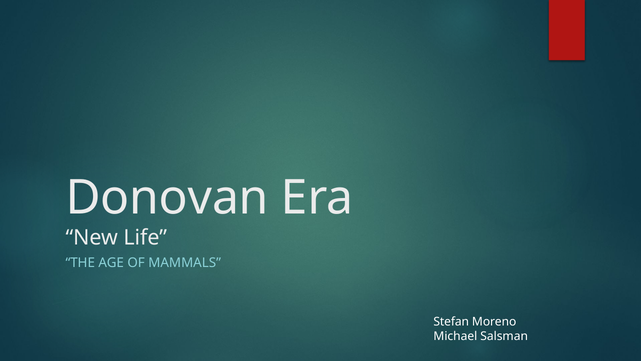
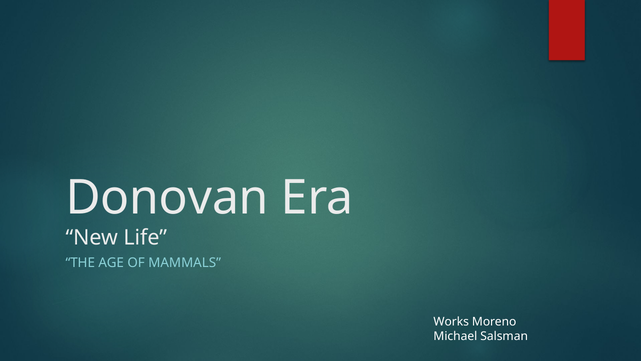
Stefan: Stefan -> Works (451, 321)
